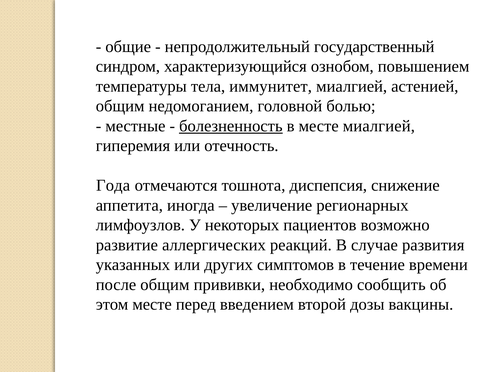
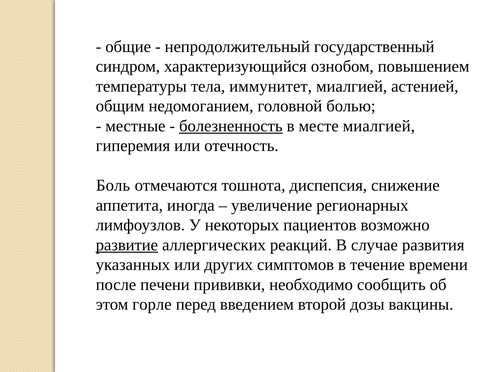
Года: Года -> Боль (113, 185)
развитие underline: none -> present (127, 245)
после общим: общим -> печени (165, 285)
этом месте: месте -> горле (152, 304)
